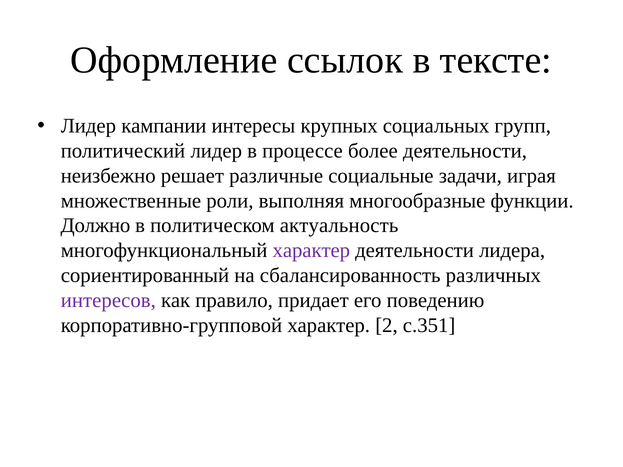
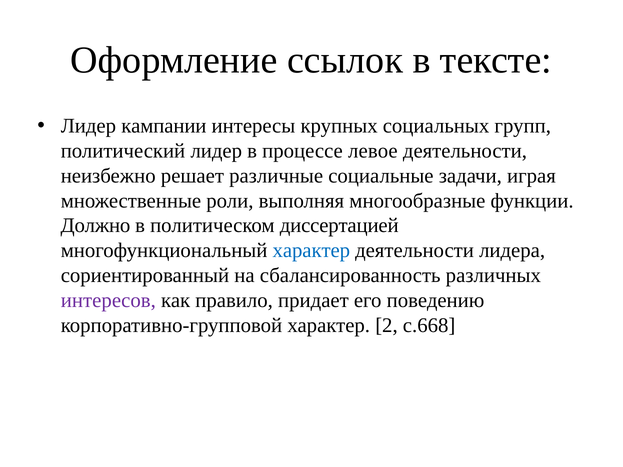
более: более -> левое (373, 151)
актуальность: актуальность -> диссертацией (339, 226)
характер colour: purple -> blue (311, 251)
c.351: c.351 -> c.668 (429, 325)
